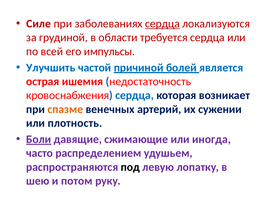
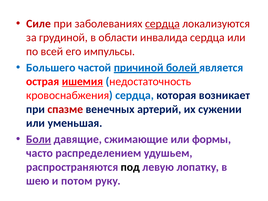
требуется: требуется -> инвалида (164, 38)
Улучшить: Улучшить -> Большего (51, 68)
ишемия underline: none -> present (82, 82)
спазме colour: orange -> red (65, 109)
плотность: плотность -> уменьшая (75, 123)
иногда: иногда -> формы (212, 139)
